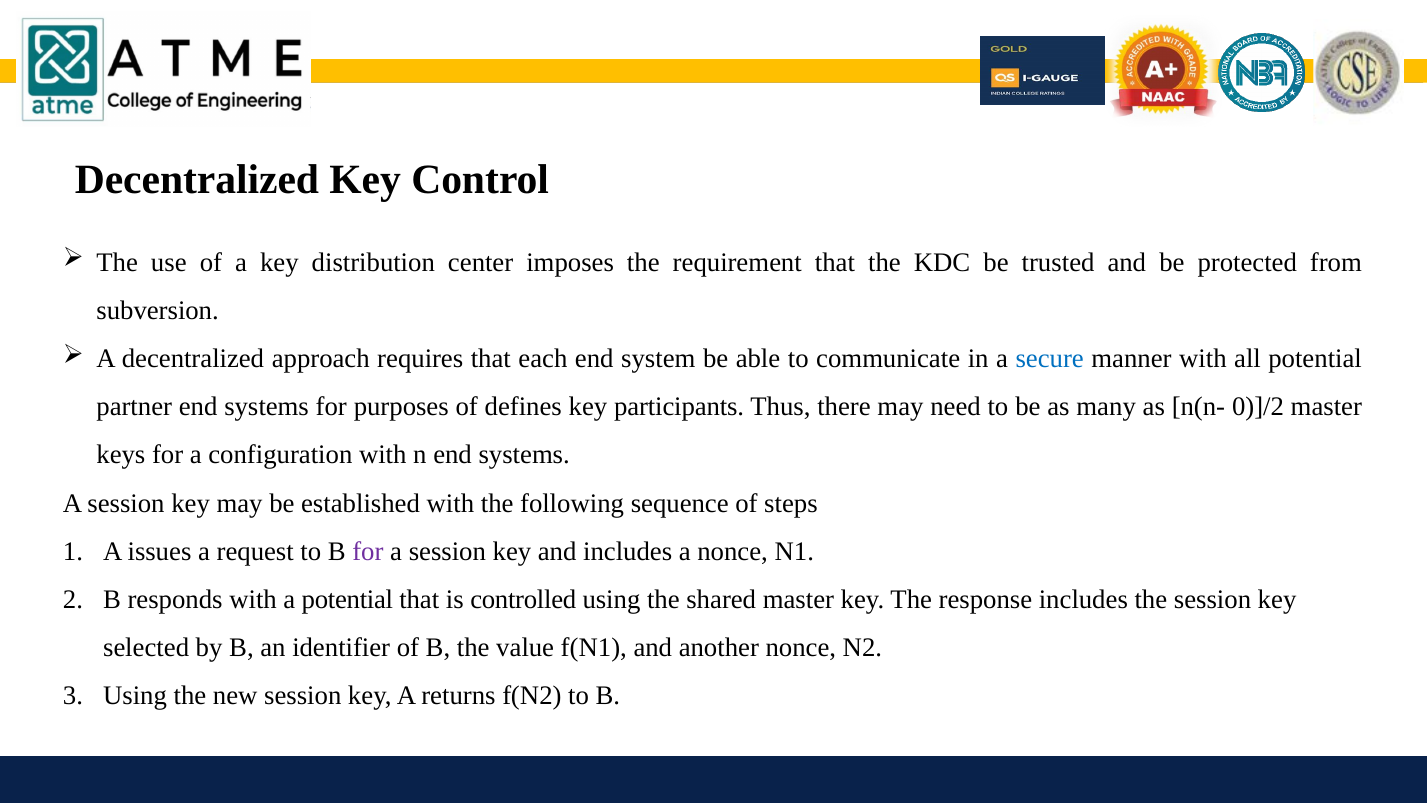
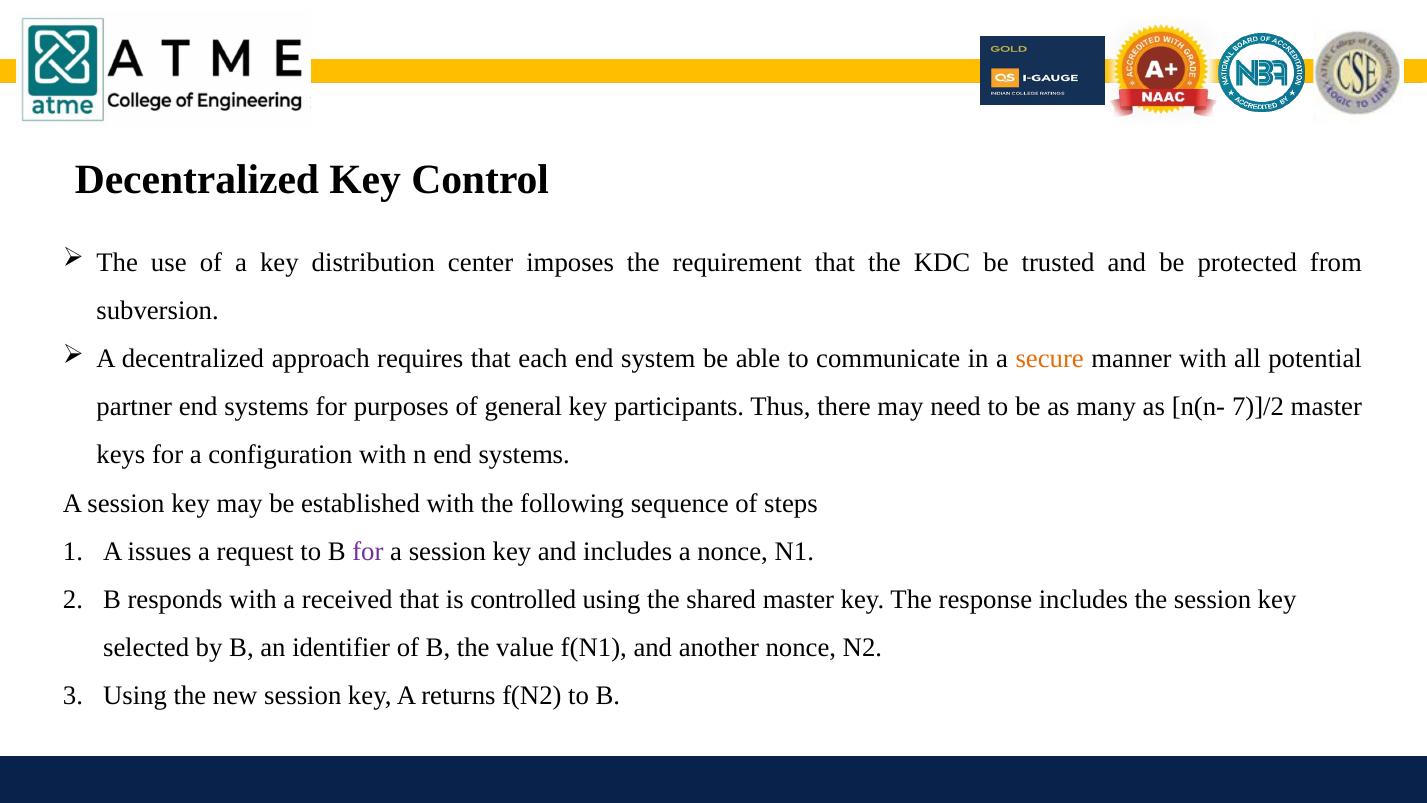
secure colour: blue -> orange (1050, 359)
defines: defines -> general (523, 407)
0)]/2: 0)]/2 -> 7)]/2 (1258, 407)
a potential: potential -> received (347, 599)
